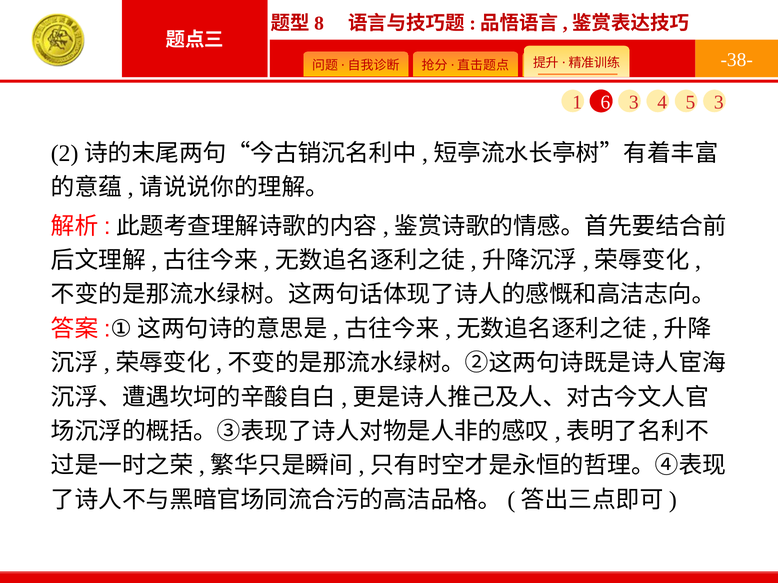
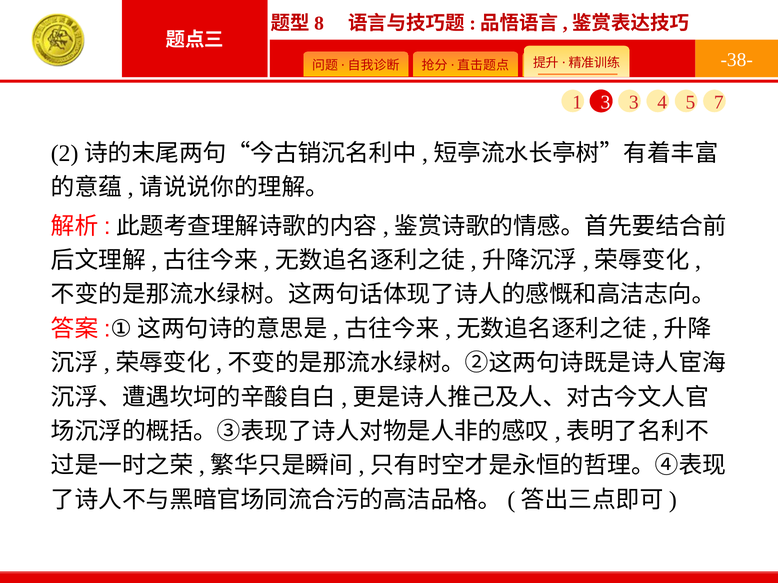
1 6: 6 -> 3 (605, 102)
5 3: 3 -> 7 (719, 102)
